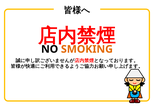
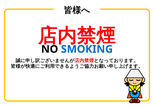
SMOKING colour: orange -> blue (87, 49)
